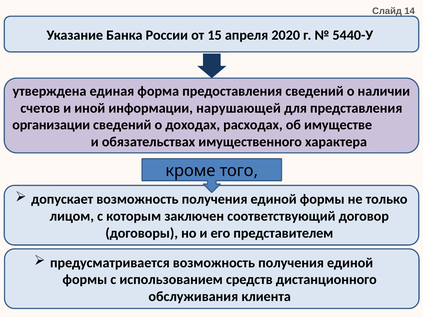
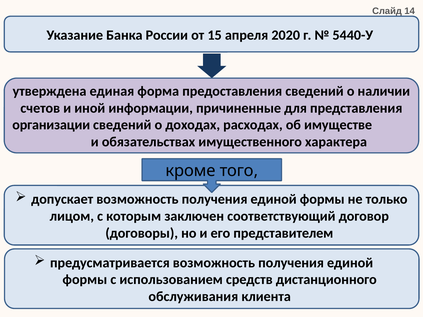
нарушающей: нарушающей -> причиненные (239, 108)
